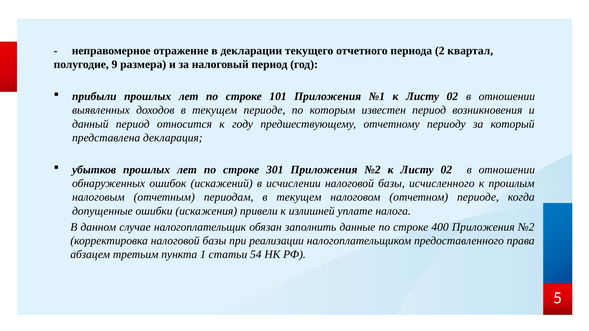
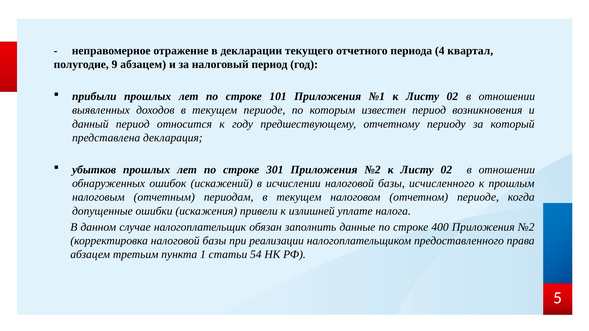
2: 2 -> 4 (440, 51)
9 размера: размера -> абзацем (143, 64)
